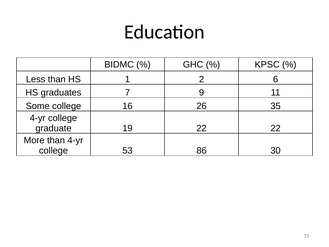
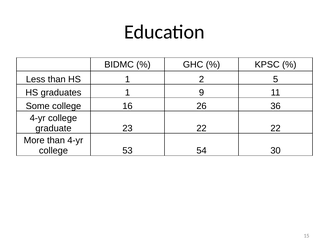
6: 6 -> 5 (276, 79)
graduates 7: 7 -> 1 (128, 93)
35: 35 -> 36 (276, 106)
19: 19 -> 23 (127, 128)
86: 86 -> 54 (202, 150)
